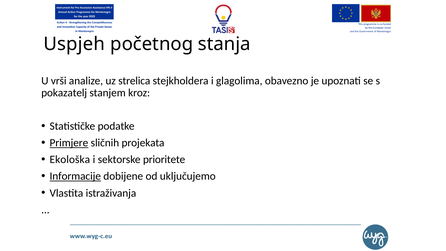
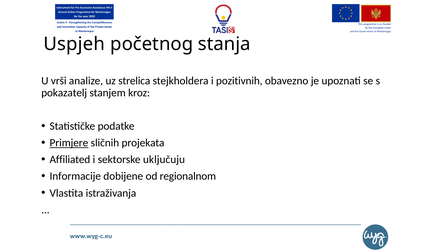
glagolima: glagolima -> pozitivnih (239, 81)
Ekološka: Ekološka -> Affiliated (70, 160)
prioritete: prioritete -> uključuju (164, 160)
Informacije underline: present -> none (75, 176)
uključujemo: uključujemo -> regionalnom (188, 176)
